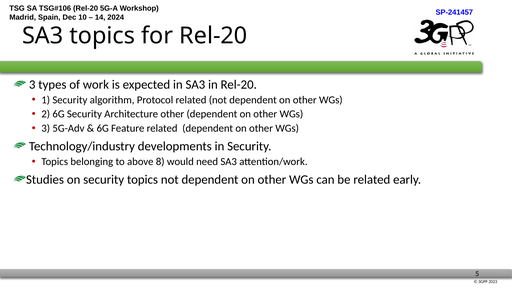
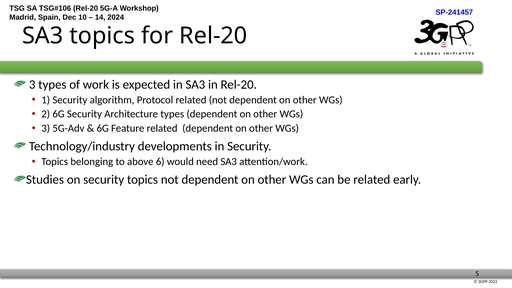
Architecture other: other -> types (172, 114)
8: 8 -> 6 (160, 162)
